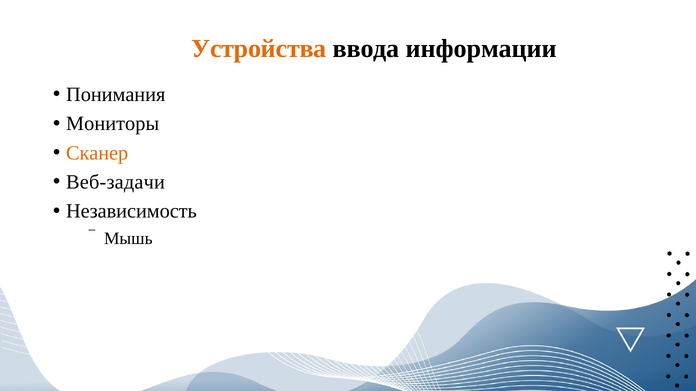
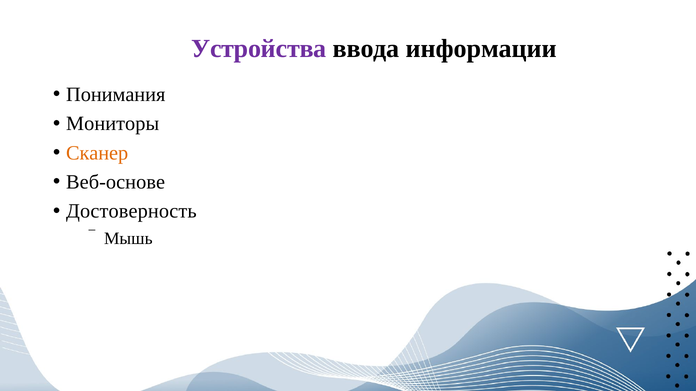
Устройства colour: orange -> purple (259, 49)
Веб-задачи: Веб-задачи -> Веб-основе (116, 182)
Независимость: Независимость -> Достоверность (131, 211)
